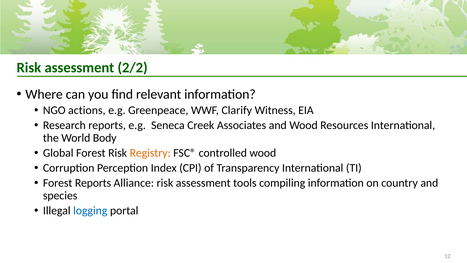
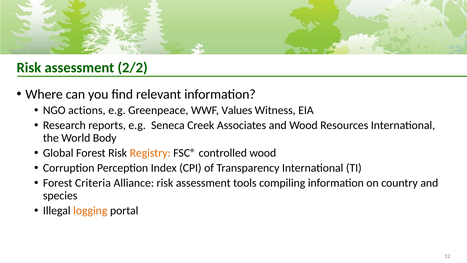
Clarify: Clarify -> Values (237, 110)
Forest Reports: Reports -> Criteria (93, 183)
logging colour: blue -> orange (90, 211)
